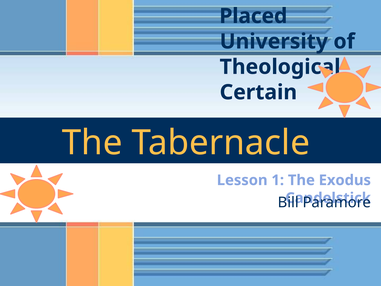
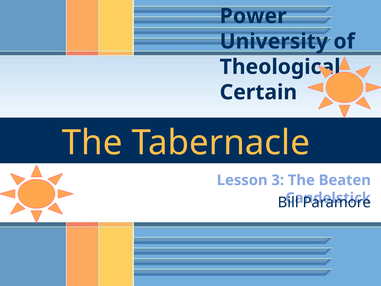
Placed: Placed -> Power (253, 16)
1: 1 -> 3 (278, 180)
Exodus: Exodus -> Beaten (345, 180)
